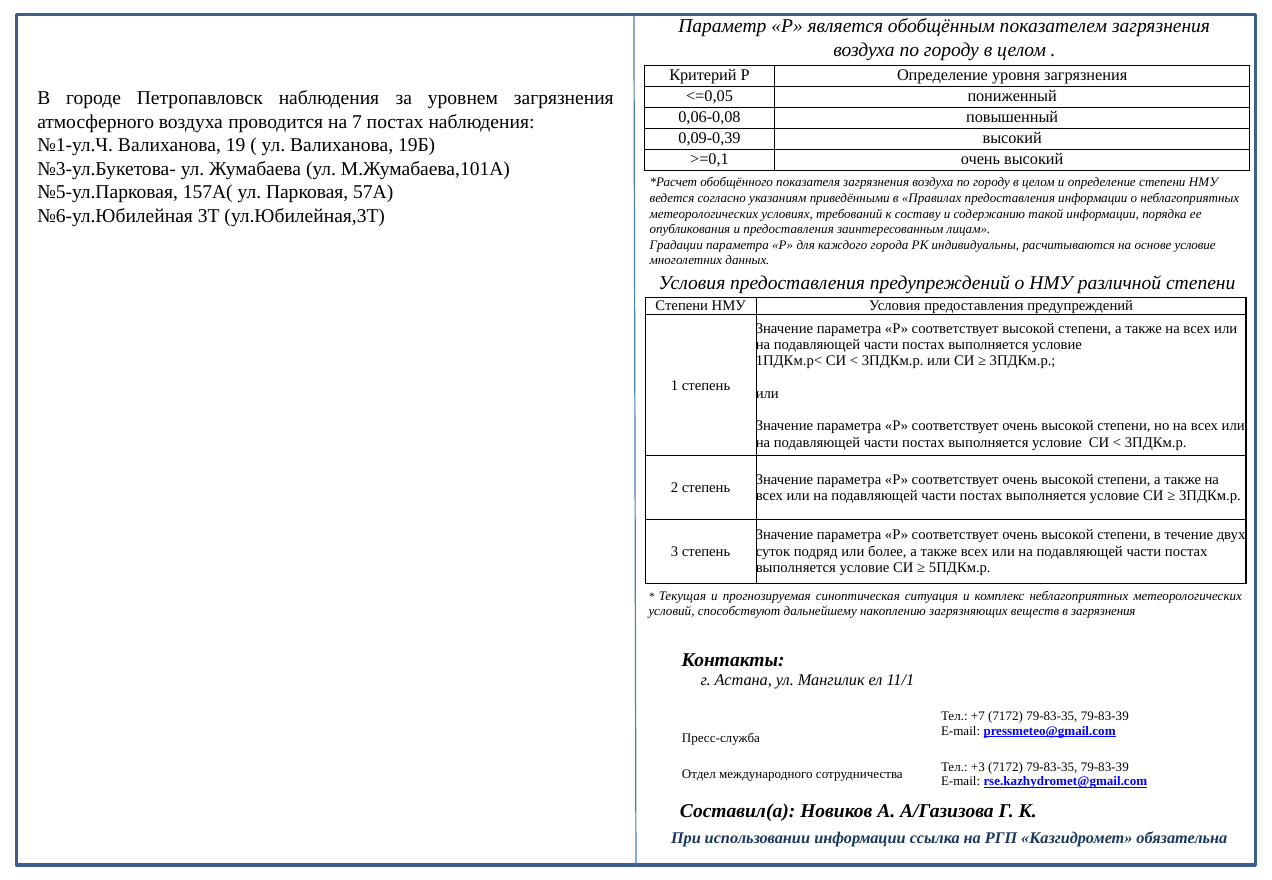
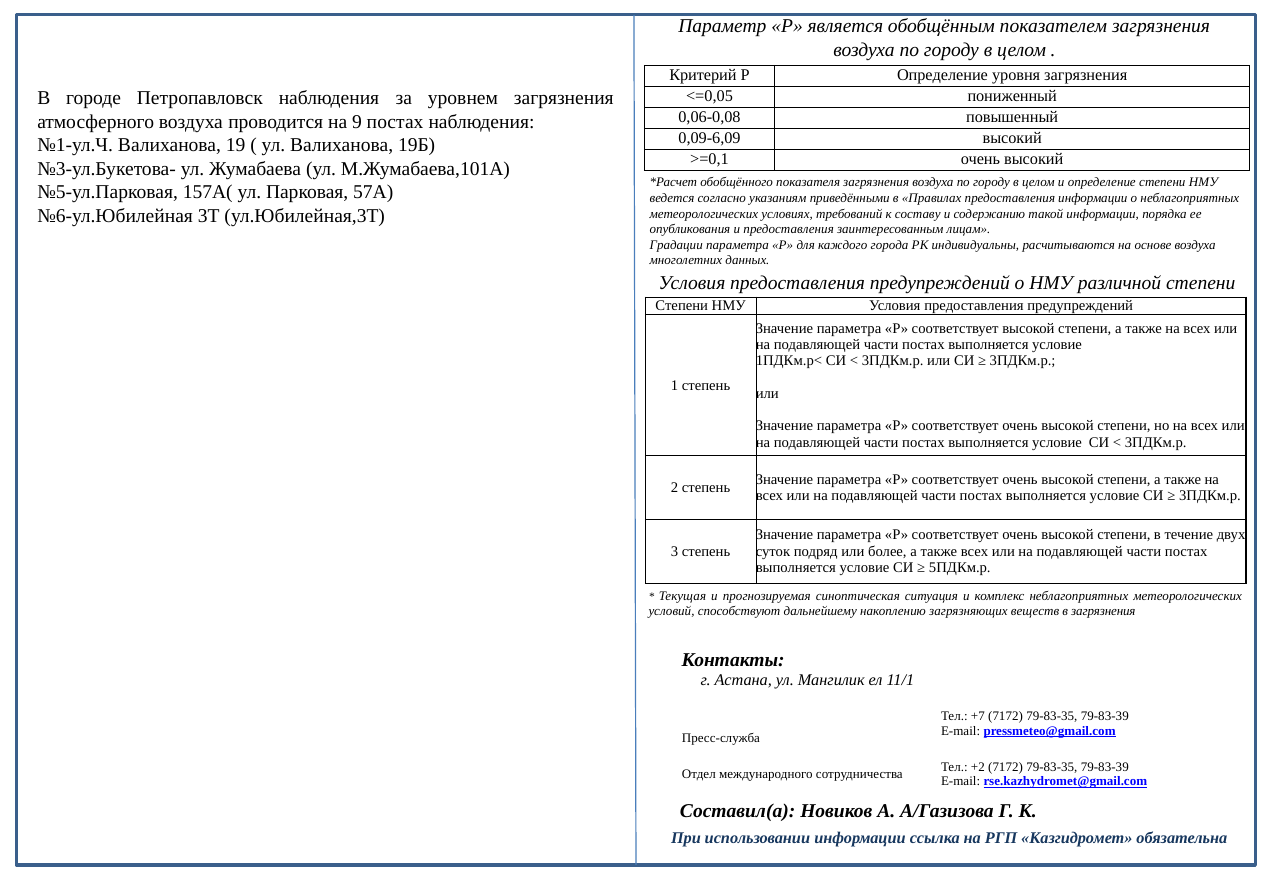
7: 7 -> 9 (357, 122)
0,09-0,39: 0,09-0,39 -> 0,09-6,09 (709, 139)
основе условие: условие -> воздуха (1195, 245)
+3: +3 -> +2 (978, 768)
